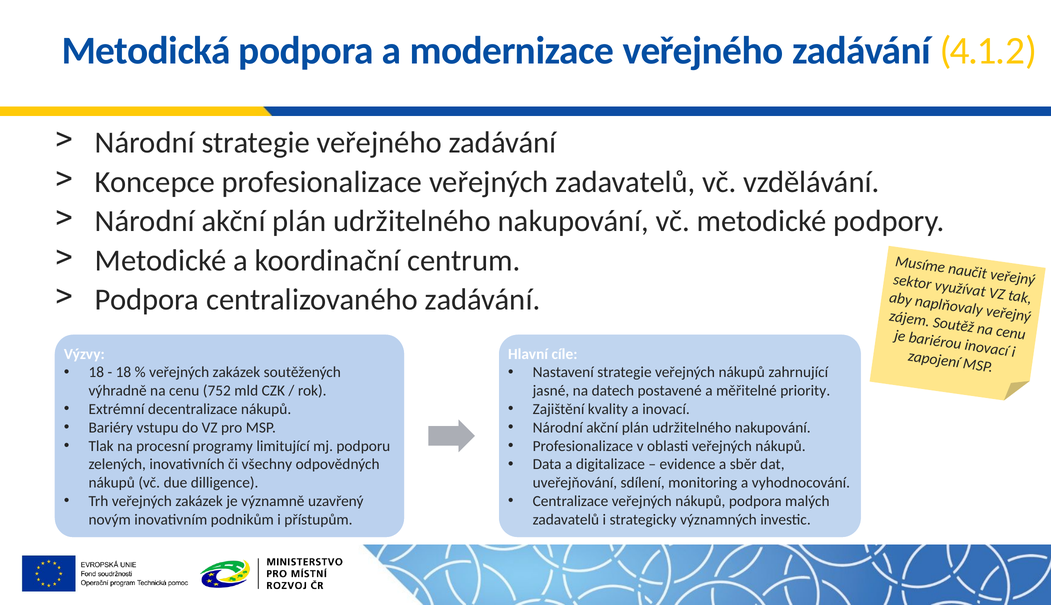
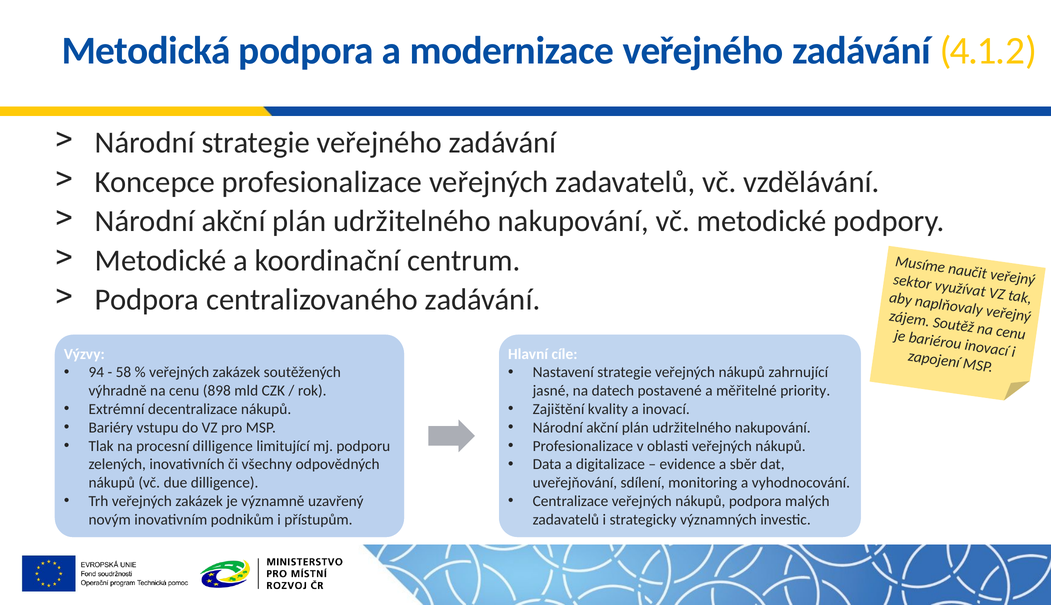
18: 18 -> 94 (96, 373)
18: 18 -> 58 (123, 373)
752: 752 -> 898 (217, 391)
procesní programy: programy -> dilligence (223, 446)
